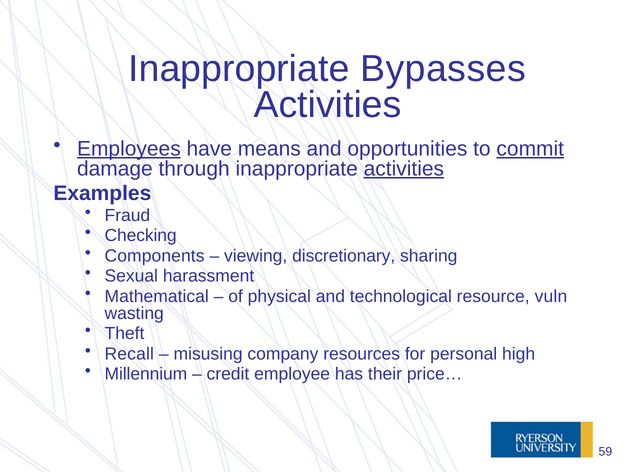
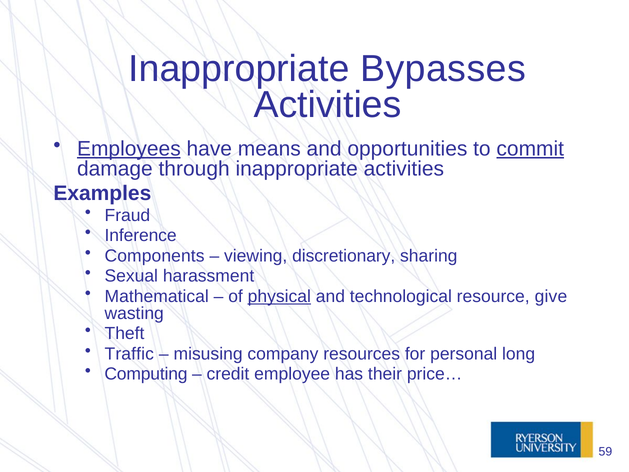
activities underline: present -> none (404, 169)
Checking: Checking -> Inference (141, 235)
physical underline: none -> present (279, 296)
vuln: vuln -> give (551, 296)
Recall: Recall -> Traffic (129, 354)
high: high -> long (519, 354)
Millennium: Millennium -> Computing (146, 374)
